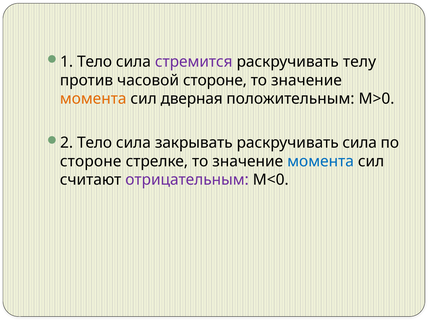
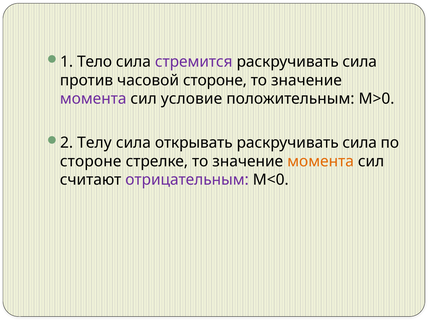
телу: телу -> сила (360, 62)
момента colour: orange -> purple (93, 99)
дверная: дверная -> условие (192, 99)
2 Тело: Тело -> Телу (94, 143)
закрывать: закрывать -> открывать (194, 143)
момента colour: blue -> orange (321, 161)
